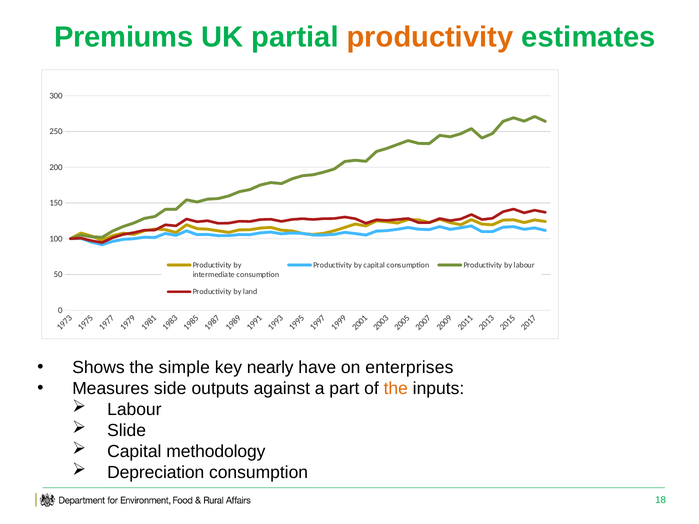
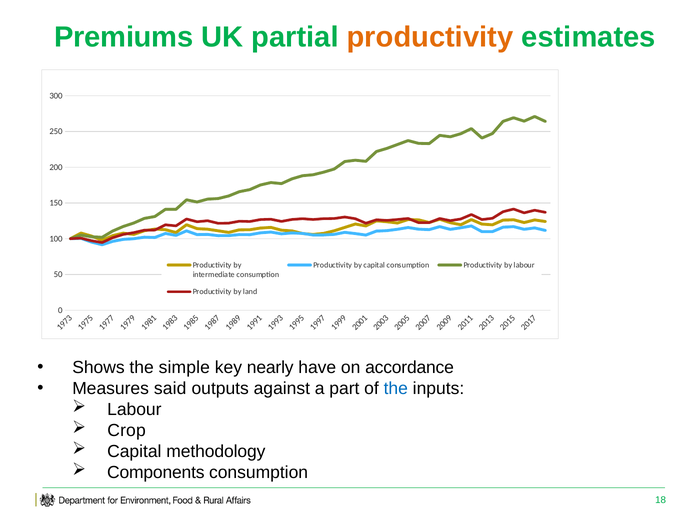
enterprises: enterprises -> accordance (410, 368)
side: side -> said (170, 389)
the colour: orange -> blue (396, 389)
Slide: Slide -> Crop (127, 431)
Depreciation: Depreciation -> Components (156, 473)
